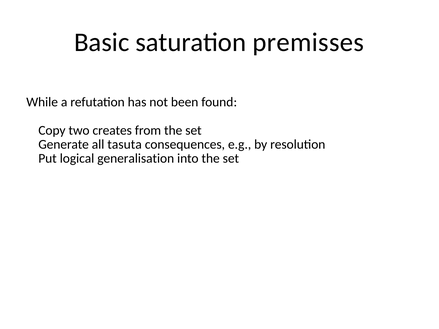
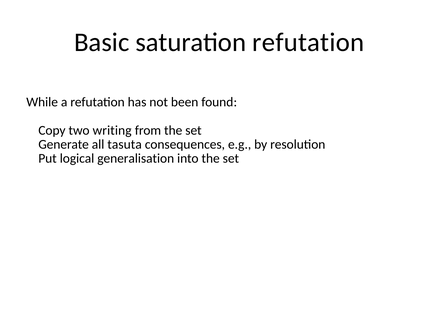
saturation premisses: premisses -> refutation (308, 42)
creates: creates -> writing (112, 130)
